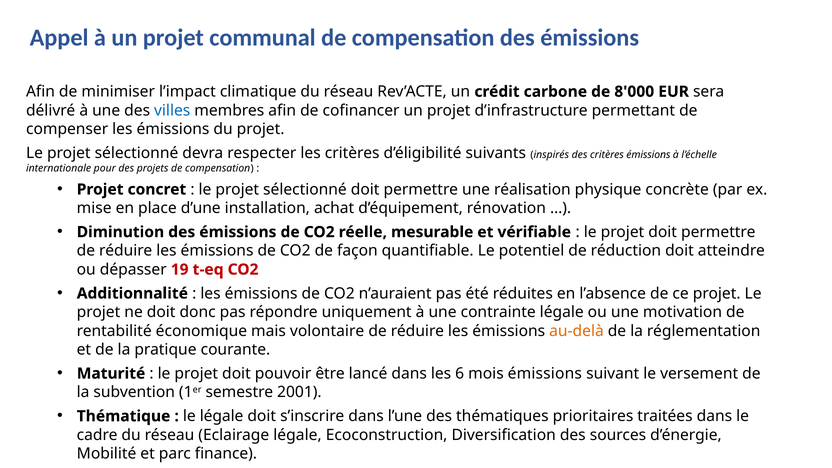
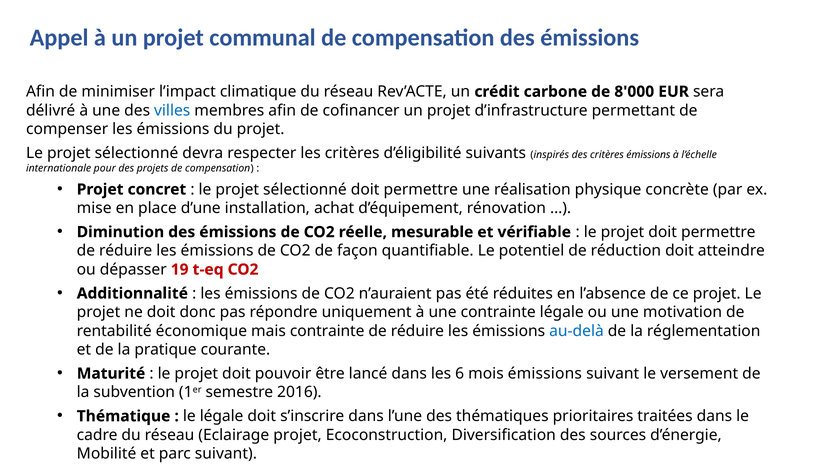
mais volontaire: volontaire -> contrainte (327, 331)
au-delà colour: orange -> blue (576, 331)
2001: 2001 -> 2016 (299, 392)
Eclairage légale: légale -> projet (298, 435)
parc finance: finance -> suivant (226, 454)
